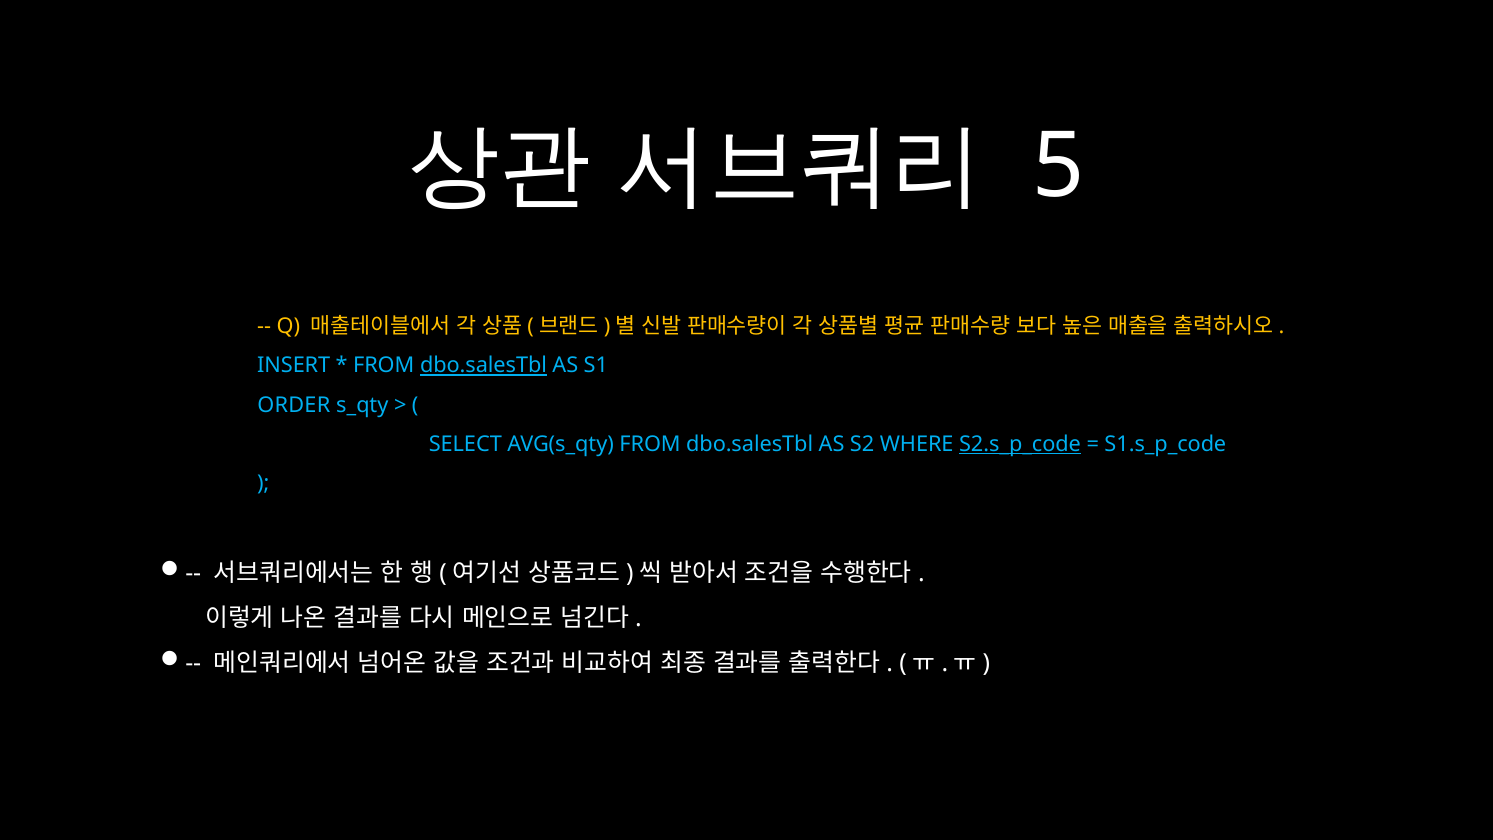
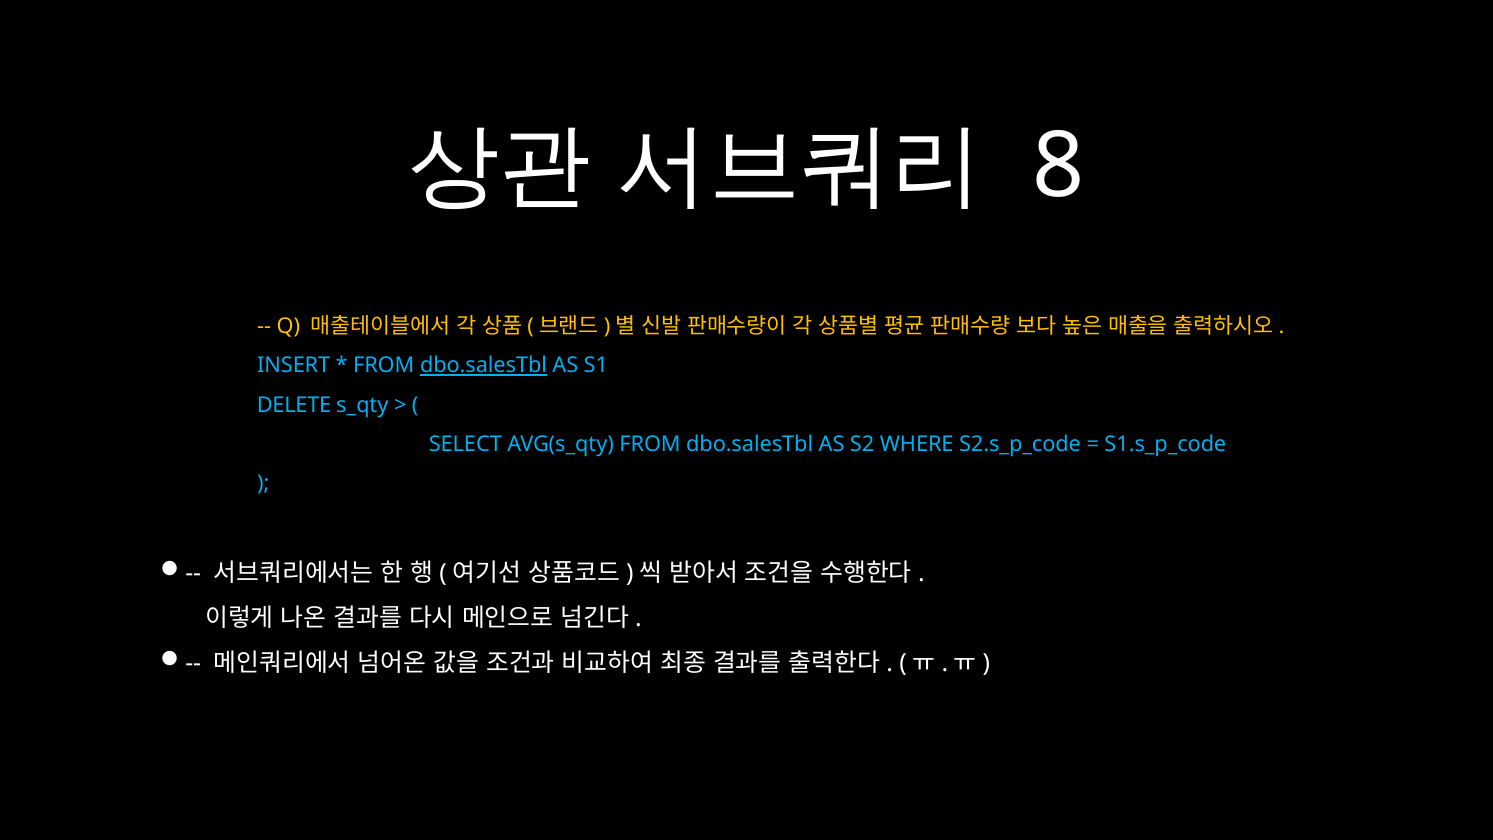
5: 5 -> 8 (1059, 166)
ORDER: ORDER -> DELETE (294, 405)
S2.s_p_code underline: present -> none (1020, 444)
